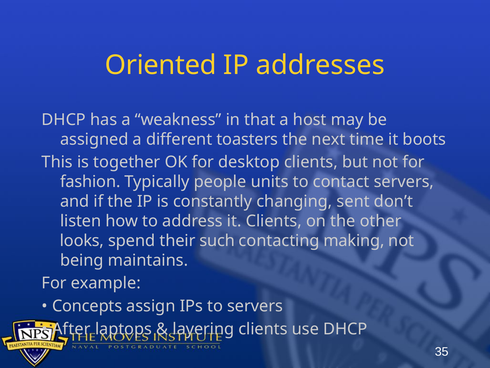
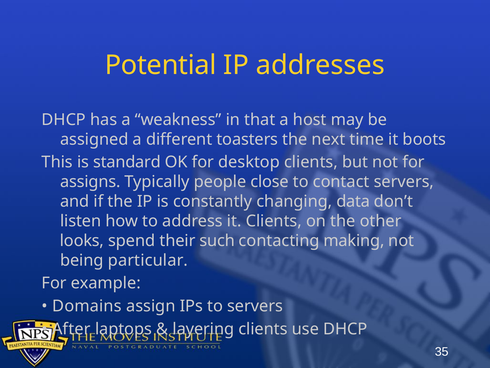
Oriented: Oriented -> Potential (161, 65)
together: together -> standard (127, 162)
fashion: fashion -> assigns (90, 182)
units: units -> close (270, 182)
sent: sent -> data (353, 201)
maintains: maintains -> particular (148, 260)
Concepts: Concepts -> Domains (87, 306)
